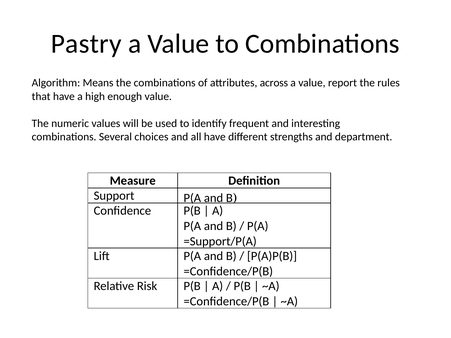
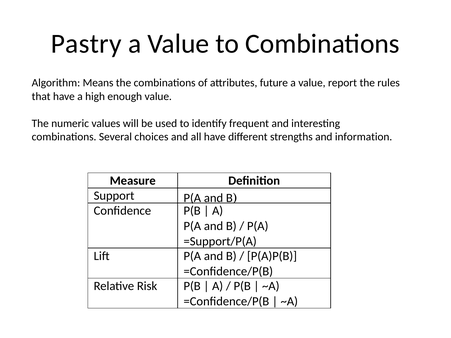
across: across -> future (274, 83)
department: department -> information (364, 137)
